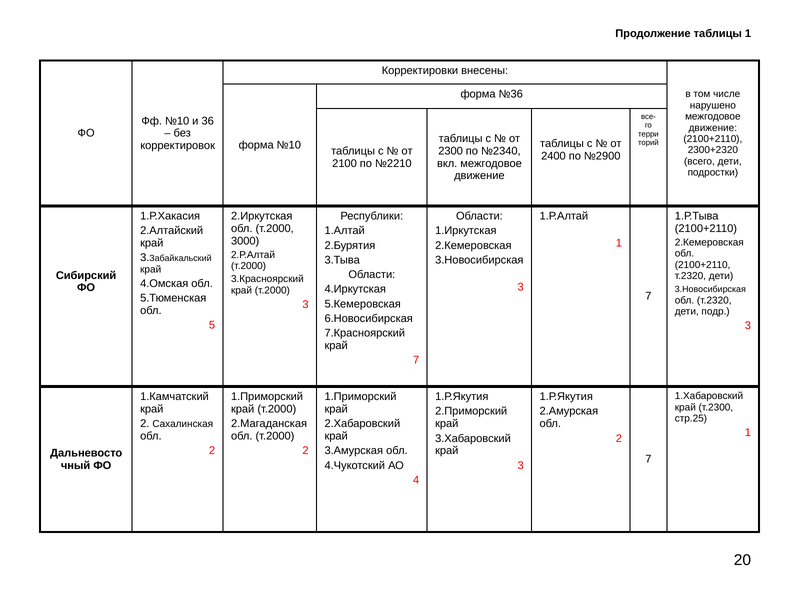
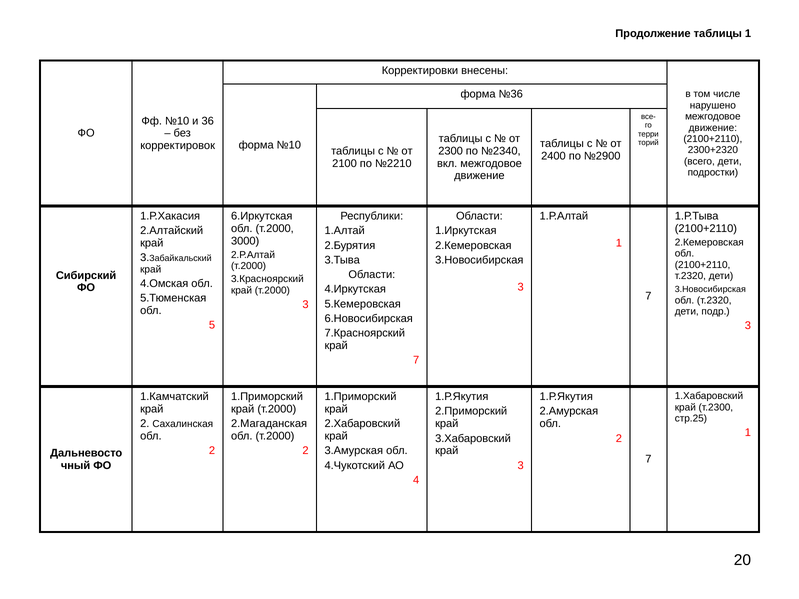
2.Иркутская: 2.Иркутская -> 6.Иркутская (262, 216)
